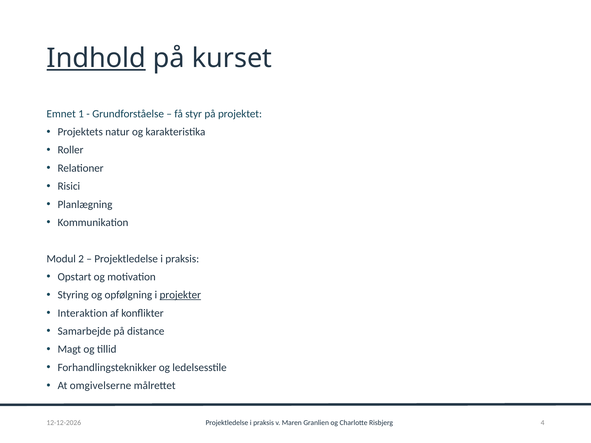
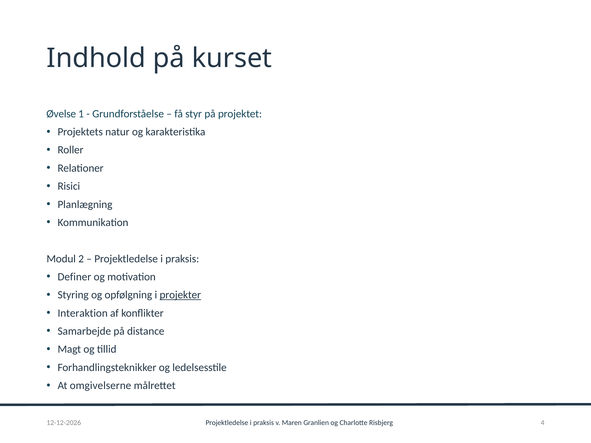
Indhold underline: present -> none (96, 58)
Emnet: Emnet -> Øvelse (61, 114)
Opstart: Opstart -> Definer (74, 277)
